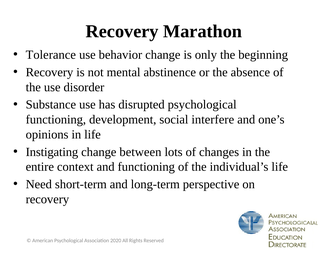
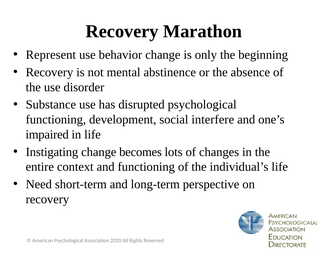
Tolerance: Tolerance -> Represent (51, 55)
opinions: opinions -> impaired (47, 134)
between: between -> becomes (141, 152)
